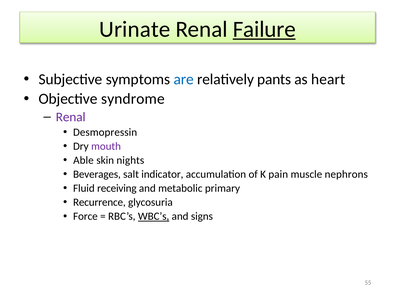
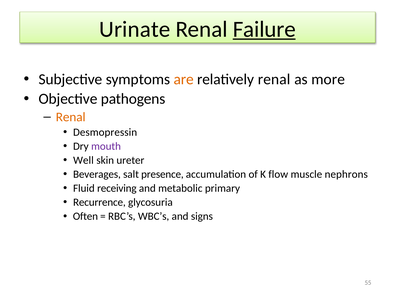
are colour: blue -> orange (184, 79)
relatively pants: pants -> renal (274, 79)
heart: heart -> more (328, 79)
syndrome: syndrome -> pathogens (133, 99)
Renal colour: purple -> orange (71, 117)
Able: Able -> Well (83, 160)
nights: nights -> ureter (130, 160)
indicator: indicator -> presence (162, 174)
pain: pain -> flow (278, 174)
Force: Force -> Often (85, 217)
WBC’s underline: present -> none (154, 217)
